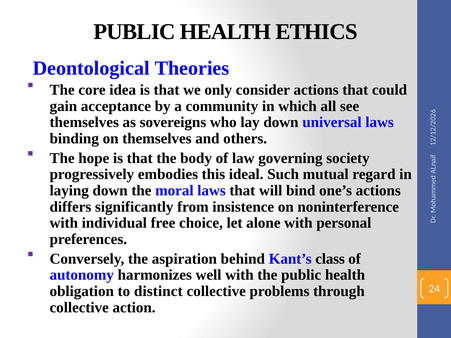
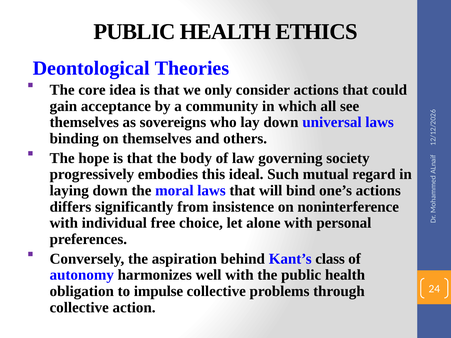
distinct: distinct -> impulse (158, 291)
